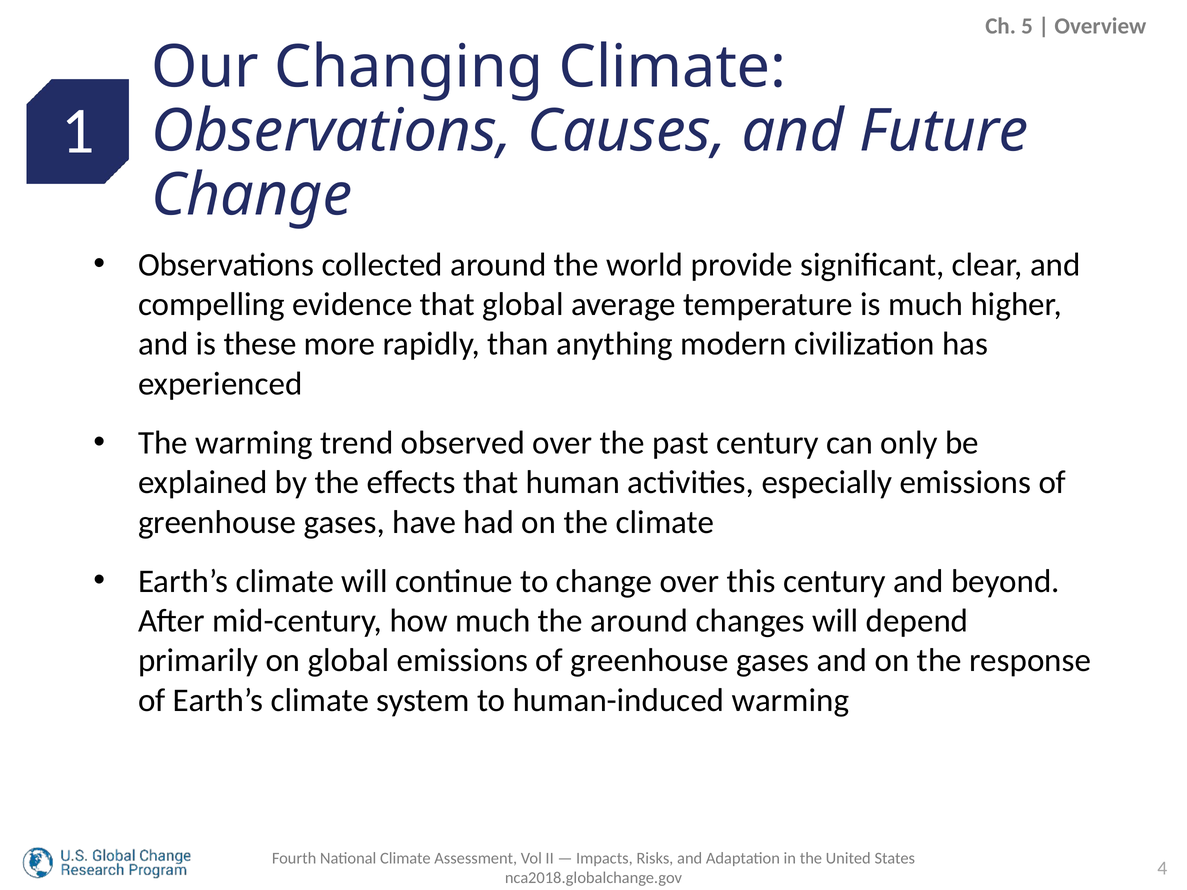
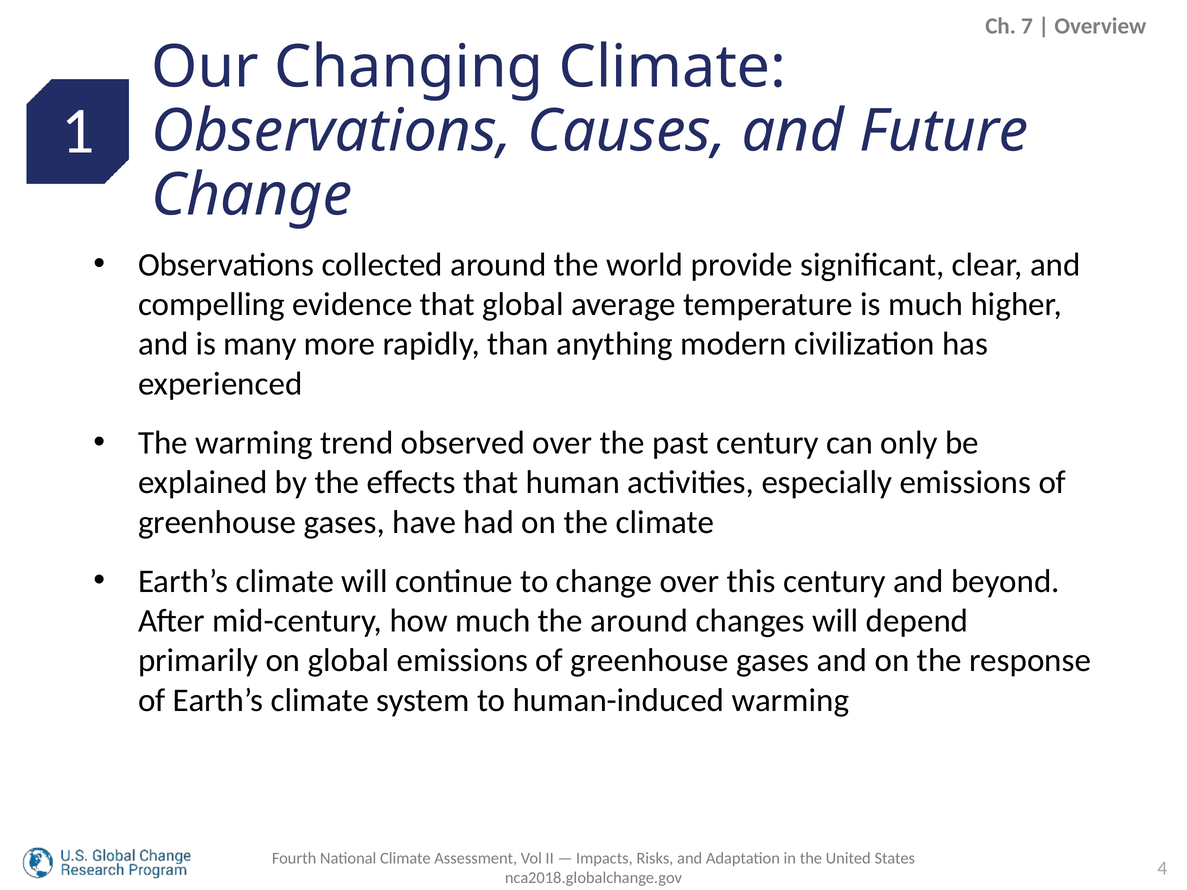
5: 5 -> 7 (1027, 26)
these: these -> many (260, 344)
